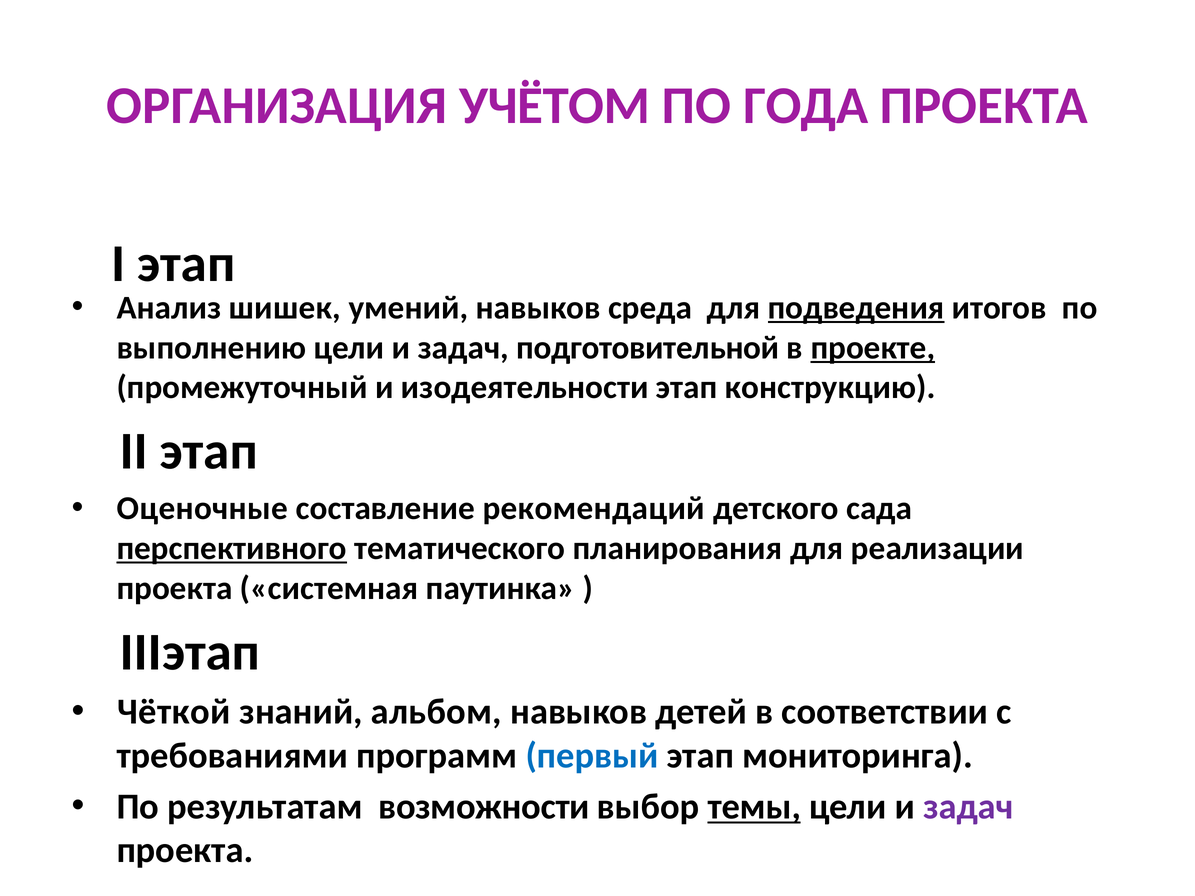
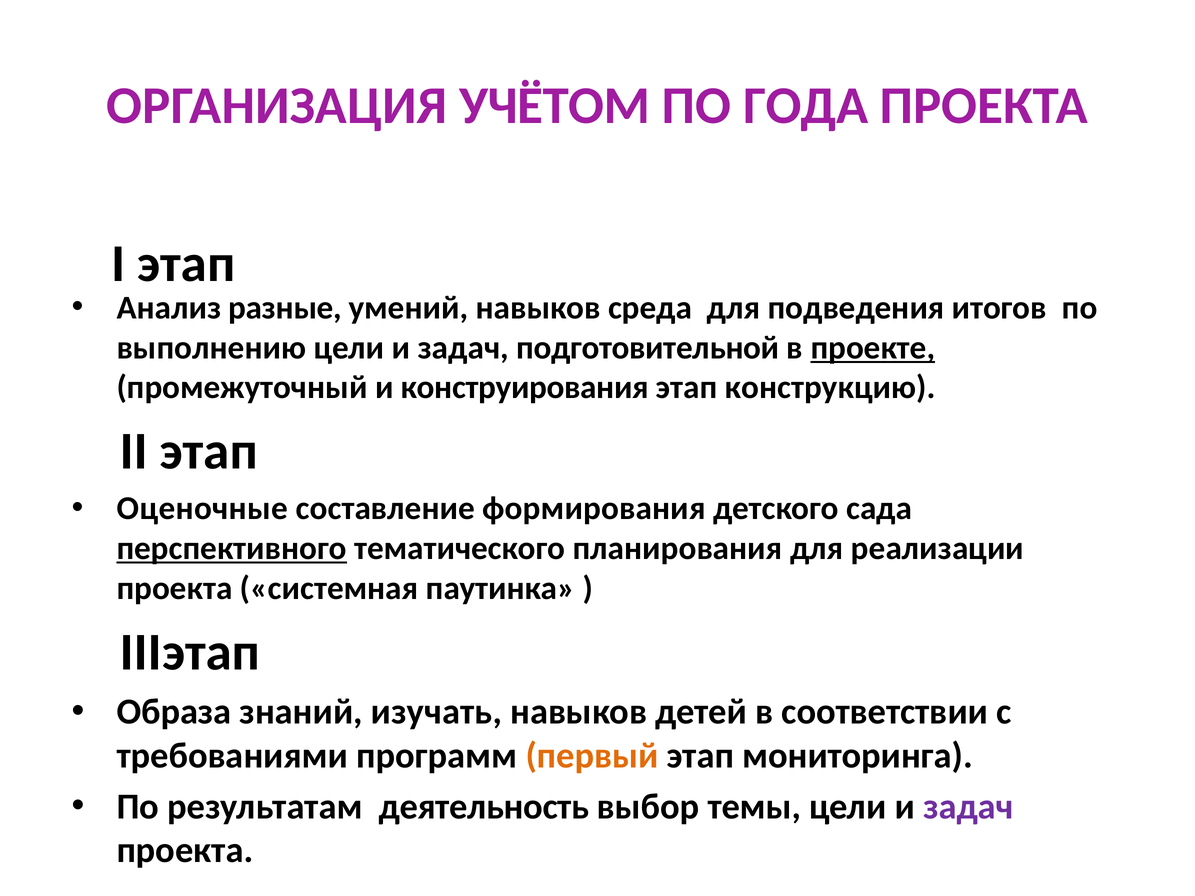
шишек: шишек -> разные (285, 308)
подведения underline: present -> none (856, 308)
изодеятельности: изодеятельности -> конструирования (525, 388)
рекомендаций: рекомендаций -> формирования (594, 509)
Чёткой: Чёткой -> Образа (174, 712)
альбом: альбом -> изучать (436, 712)
первый colour: blue -> orange (592, 756)
возможности: возможности -> деятельность (484, 807)
темы underline: present -> none (754, 807)
